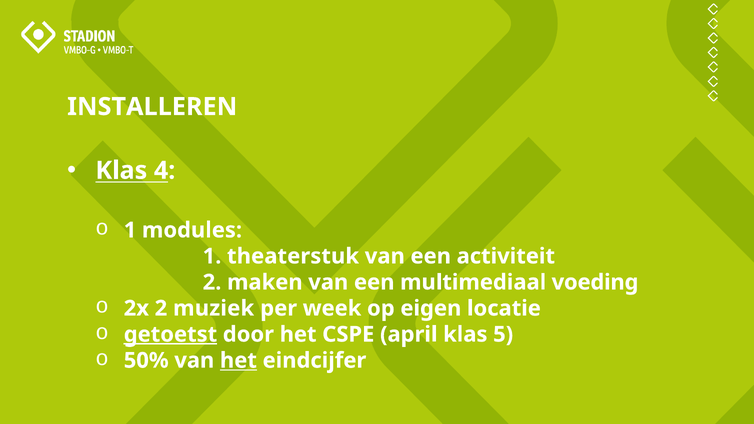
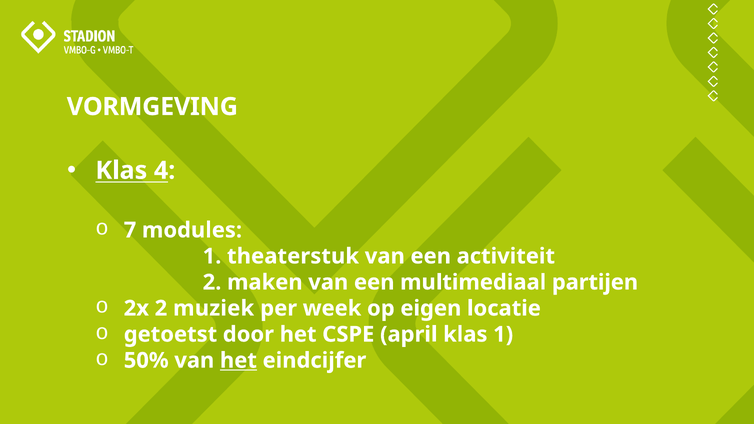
INSTALLEREN: INSTALLEREN -> VORMGEVING (152, 107)
1: 1 -> 7 (130, 230)
voeding: voeding -> partijen (595, 282)
getoetst underline: present -> none (170, 335)
klas 5: 5 -> 1 (503, 335)
